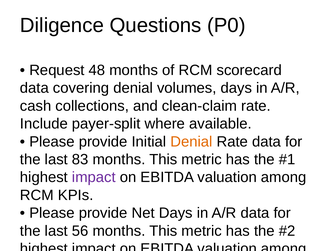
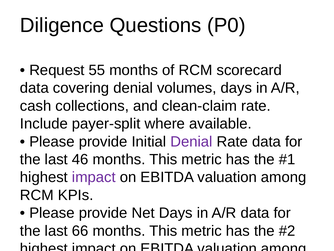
48: 48 -> 55 (97, 70)
Denial colour: orange -> purple (191, 141)
83: 83 -> 46 (80, 159)
56: 56 -> 66 (80, 230)
